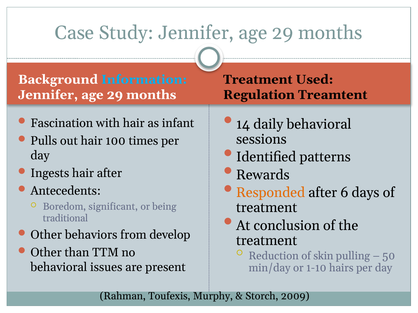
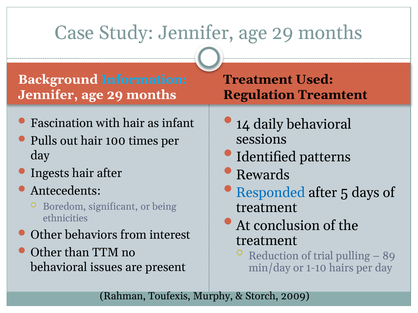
Responded colour: orange -> blue (271, 193)
6: 6 -> 5 (344, 193)
traditional: traditional -> ethnicities (65, 219)
develop: develop -> interest (170, 235)
skin: skin -> trial (323, 256)
50: 50 -> 89 (389, 256)
